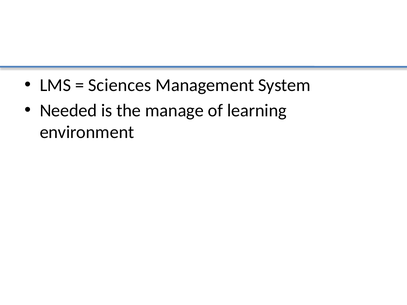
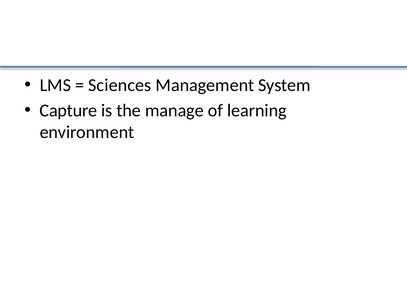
Needed: Needed -> Capture (68, 111)
